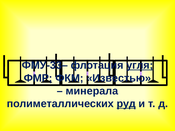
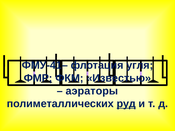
ФМУ-33–: ФМУ-33– -> ФМУ-41– (45, 65)
угля underline: present -> none (140, 65)
минерала: минерала -> аэраторы (92, 91)
